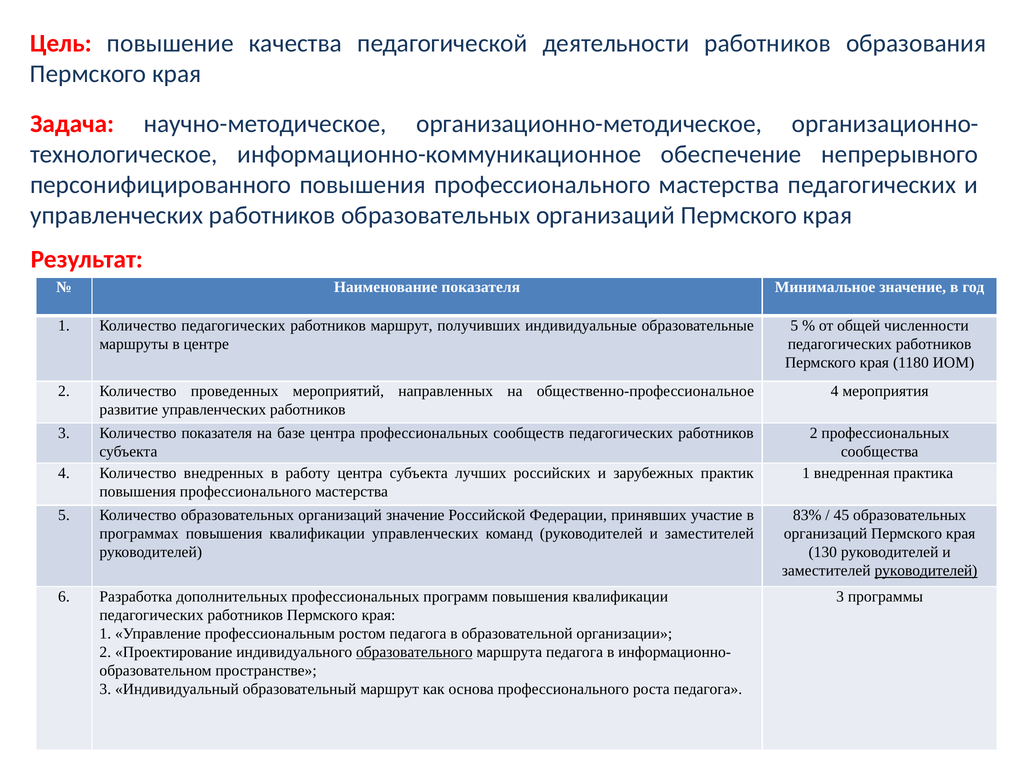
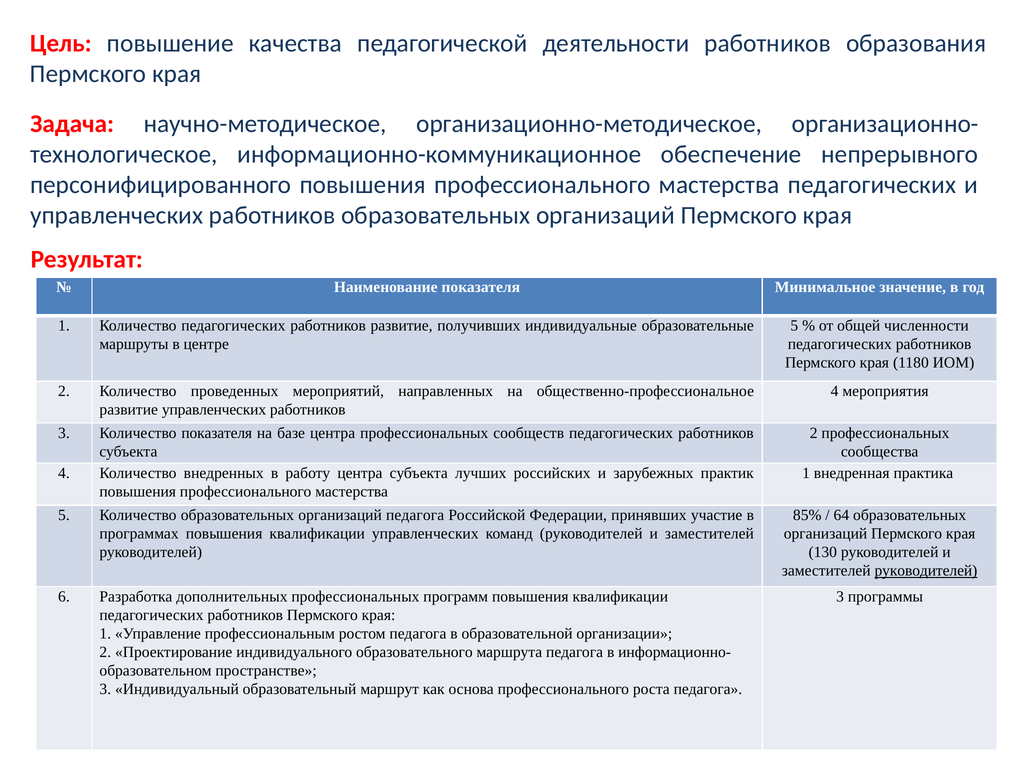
работников маршрут: маршрут -> развитие (402, 326)
организаций значение: значение -> педагога (415, 515)
83%: 83% -> 85% (807, 515)
45: 45 -> 64 (841, 515)
образовательного underline: present -> none (414, 652)
